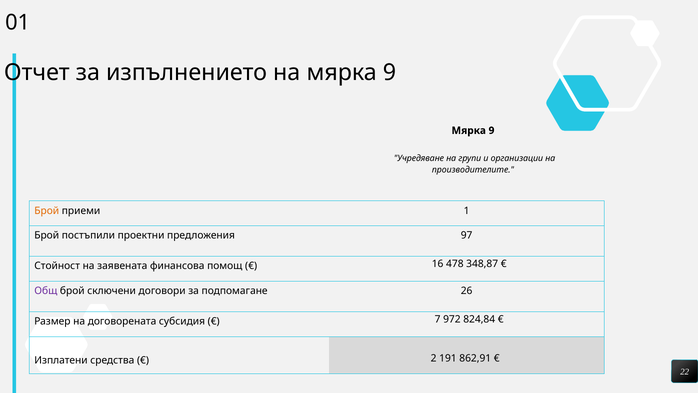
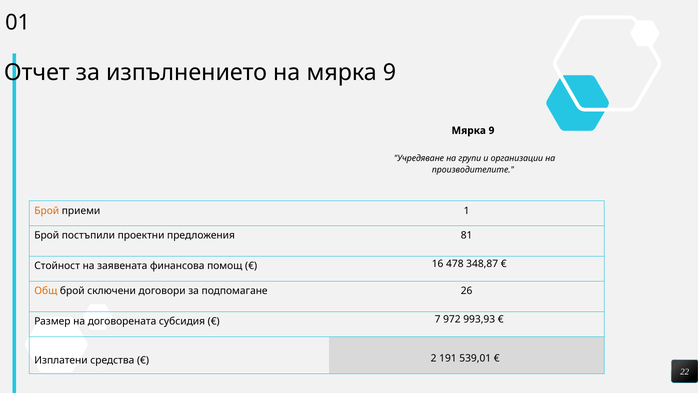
97: 97 -> 81 (467, 235)
Общ colour: purple -> orange (46, 291)
824,84: 824,84 -> 993,93 (479, 319)
862,91: 862,91 -> 539,01 (475, 358)
